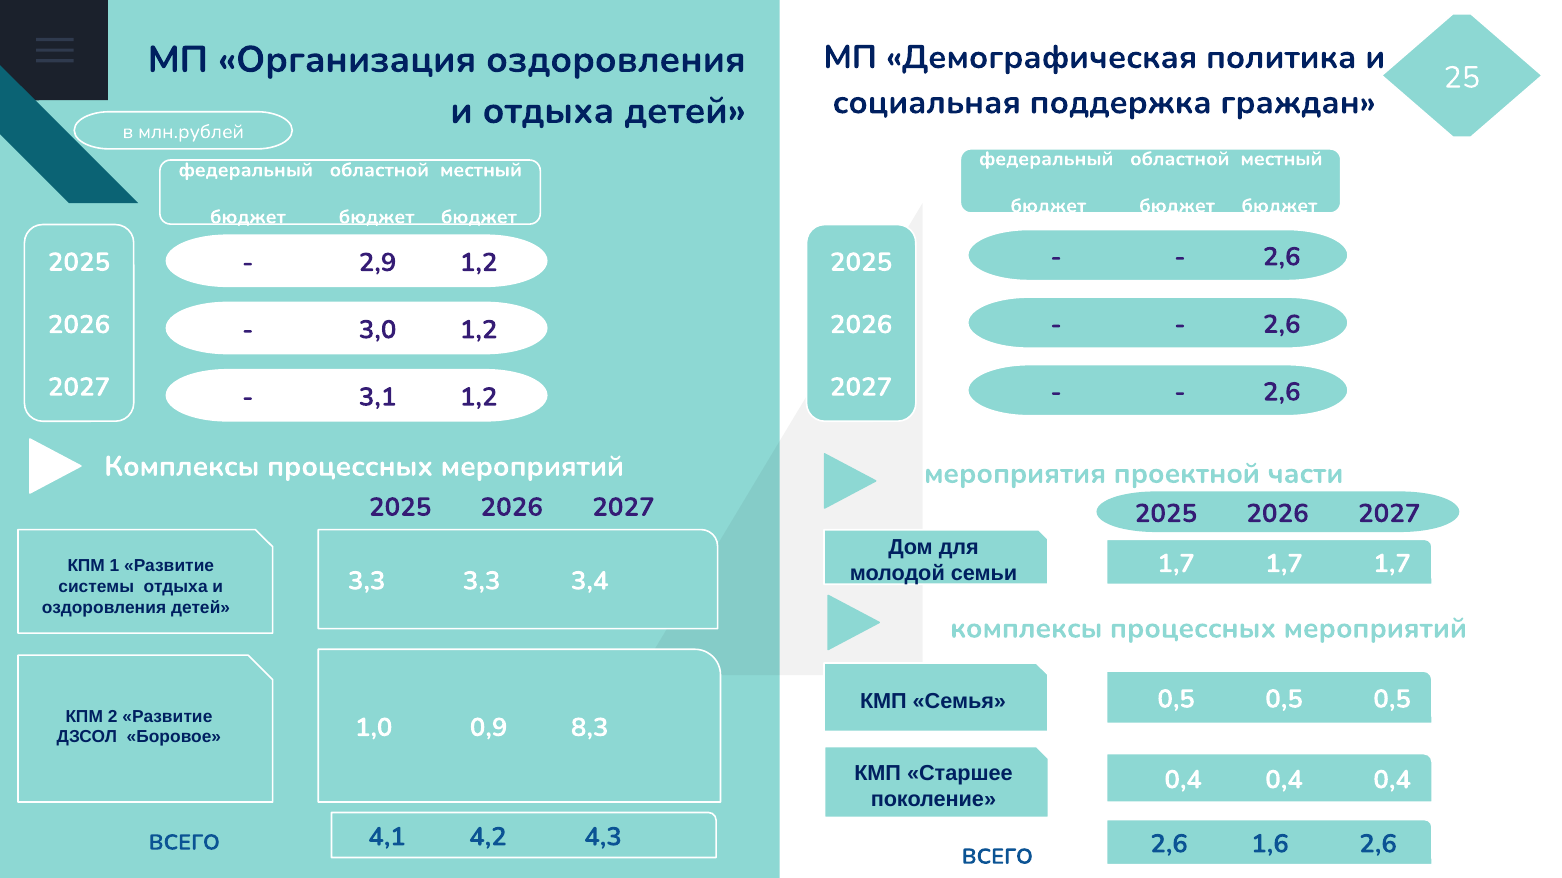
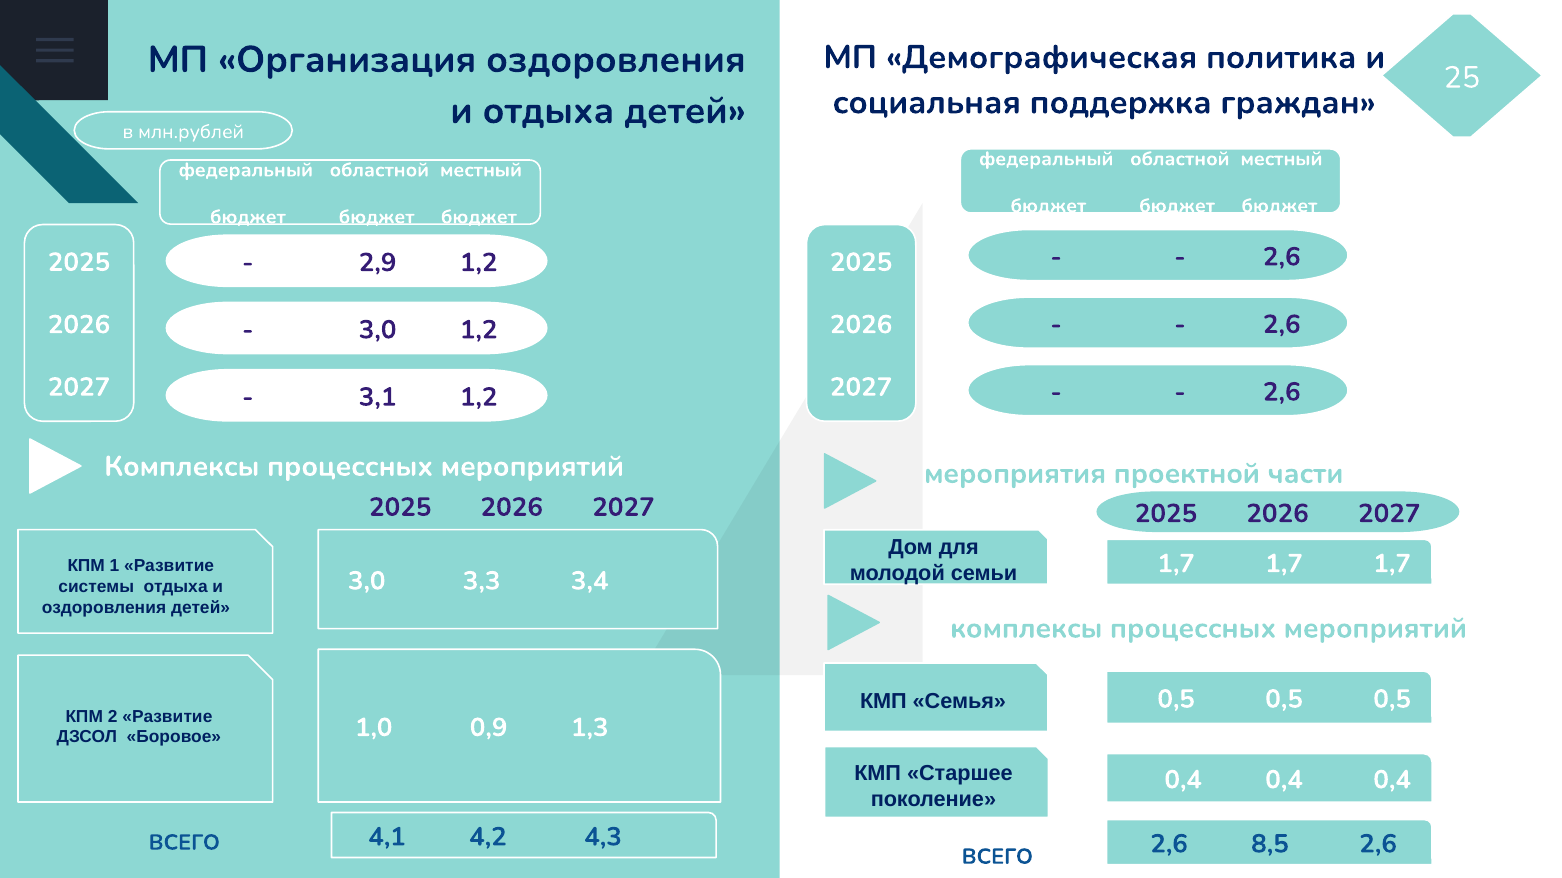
3,3: 3,3 -> 3,0 (367, 581)
8,3: 8,3 -> 1,3 (590, 728)
1,6: 1,6 -> 8,5 (1270, 844)
